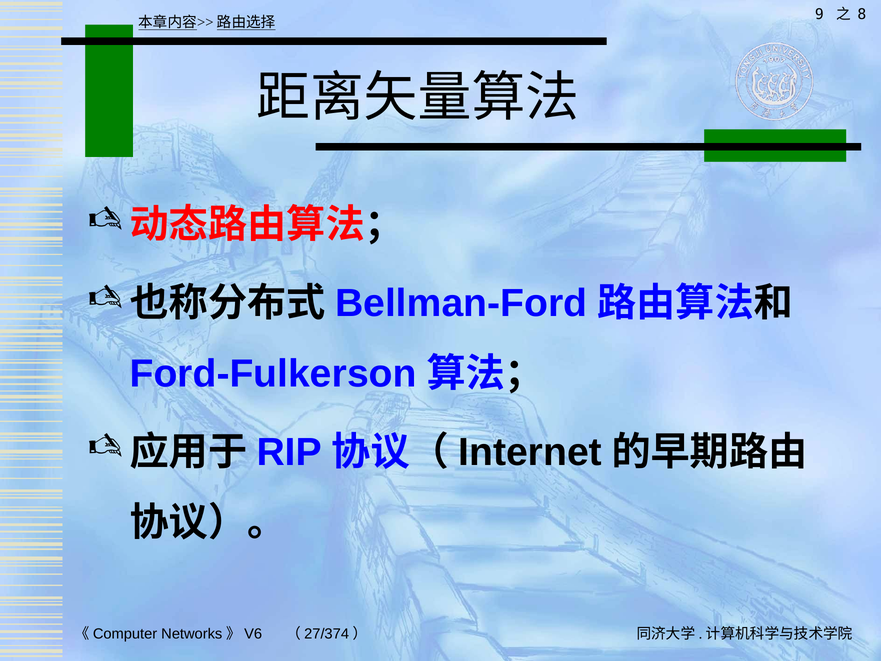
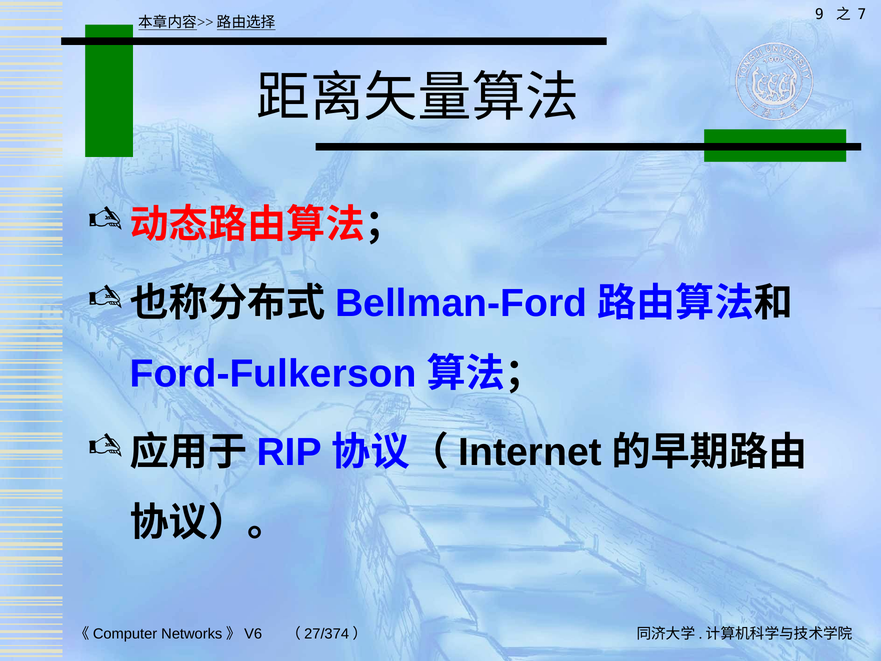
8: 8 -> 7 (862, 14)
